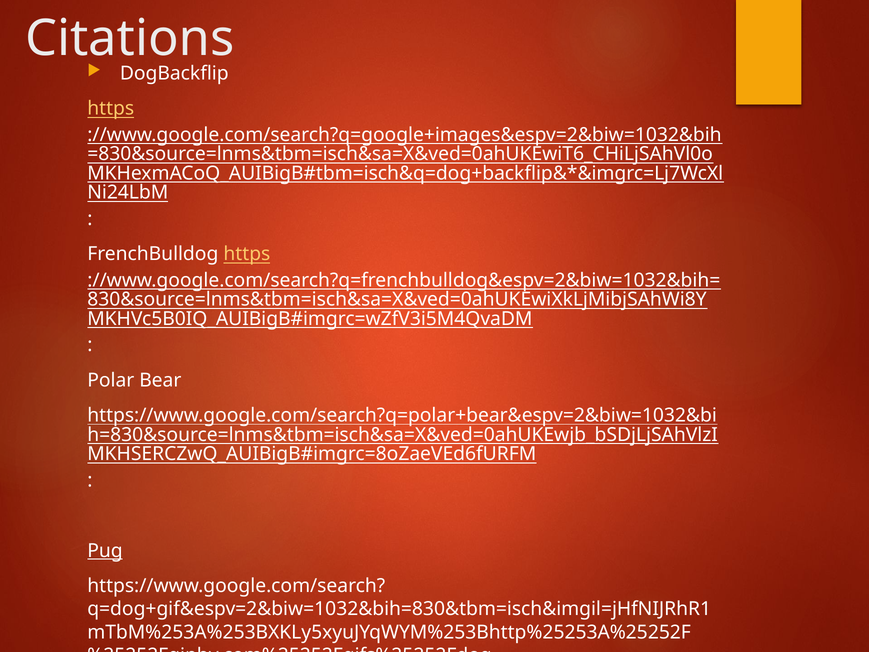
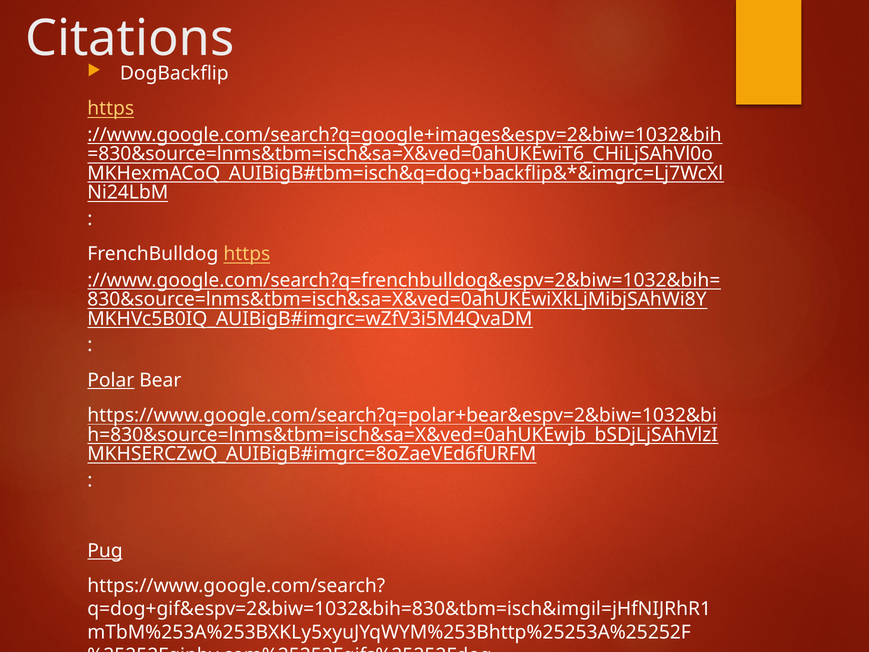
Polar underline: none -> present (111, 380)
